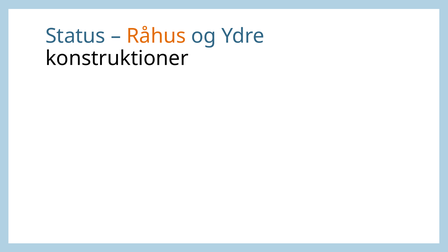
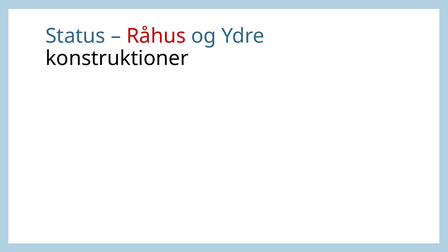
Råhus colour: orange -> red (156, 36)
